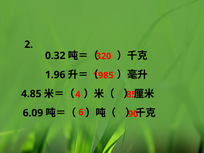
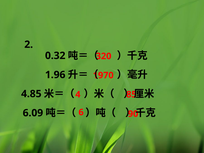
1985: 1985 -> 1970 (103, 75)
